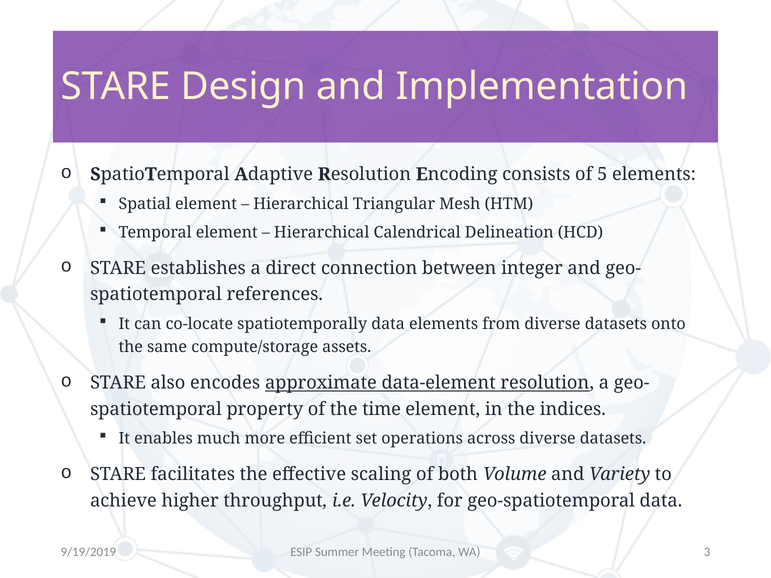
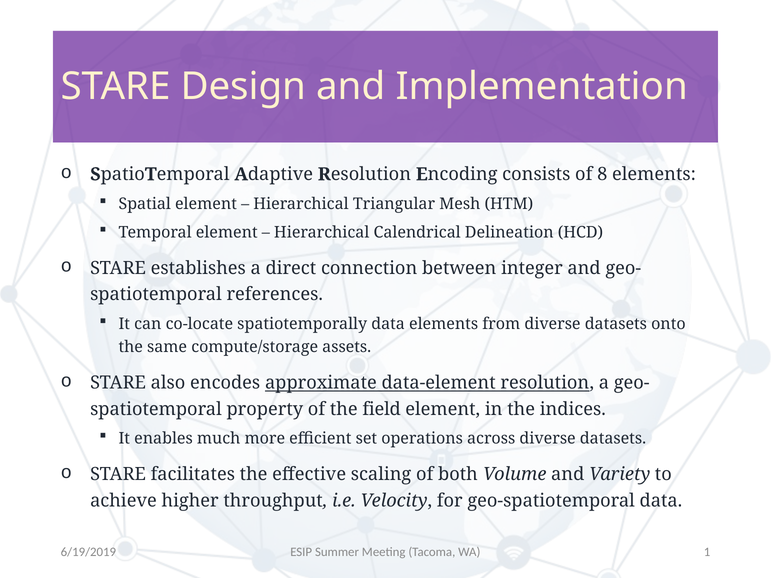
5: 5 -> 8 (602, 174)
time: time -> field (382, 409)
3: 3 -> 1 (707, 552)
9/19/2019: 9/19/2019 -> 6/19/2019 (88, 552)
